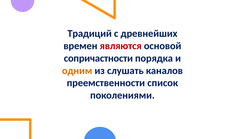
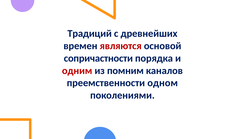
одним colour: orange -> red (77, 71)
слушать: слушать -> помним (125, 71)
список: список -> одном (163, 83)
